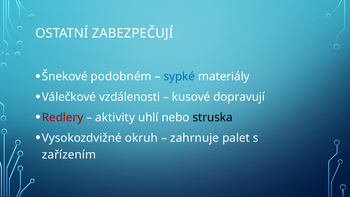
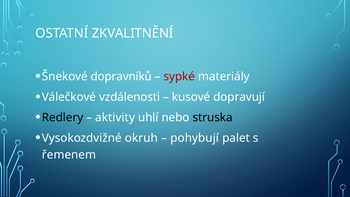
ZABEZPEČUJÍ: ZABEZPEČUJÍ -> ZKVALITNĚNÍ (133, 33)
podobném: podobném -> dopravníků (121, 77)
sypké colour: blue -> red (179, 77)
Redlery colour: red -> black (63, 117)
zahrnuje: zahrnuje -> pohybují (195, 138)
zařízením: zařízením -> řemenem (69, 155)
